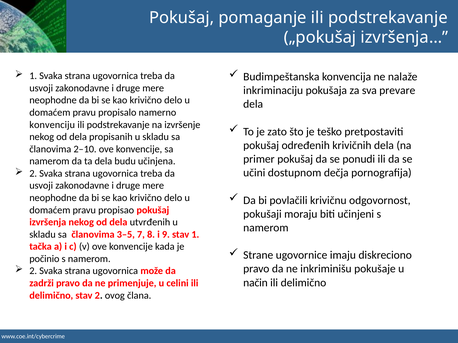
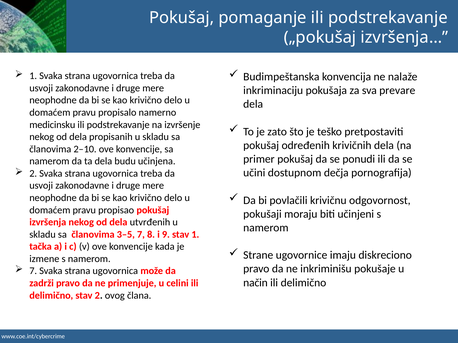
konvenciju: konvenciju -> medicinsku (52, 125)
počinio: počinio -> izmene (44, 259)
2: 2 -> 7 (33, 271)
